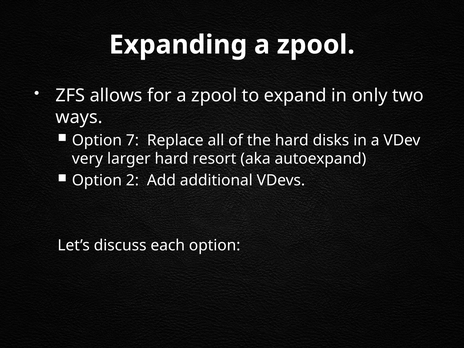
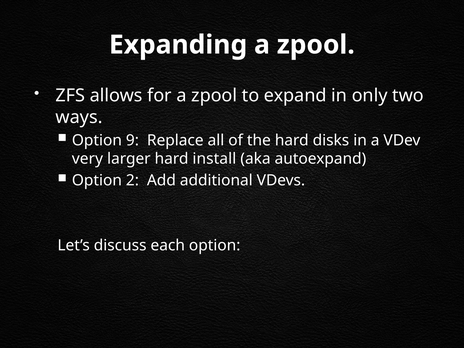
7: 7 -> 9 (132, 140)
resort: resort -> install (214, 159)
